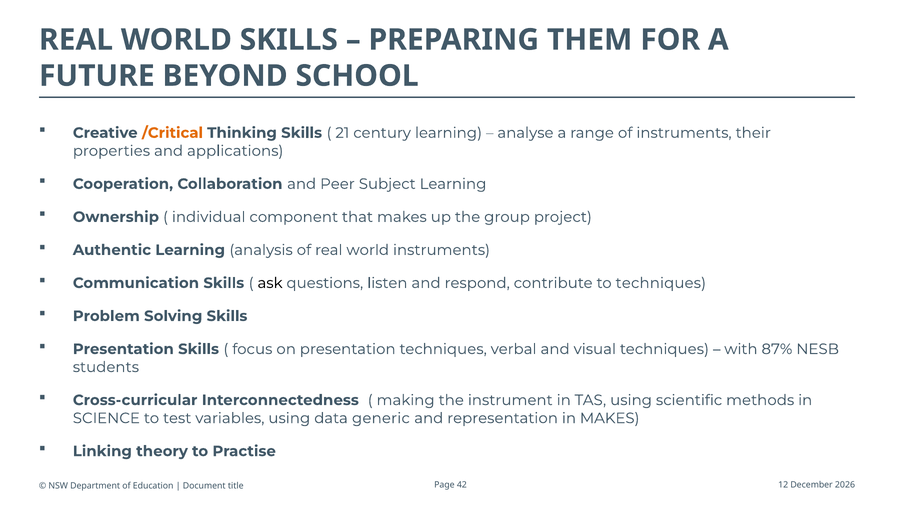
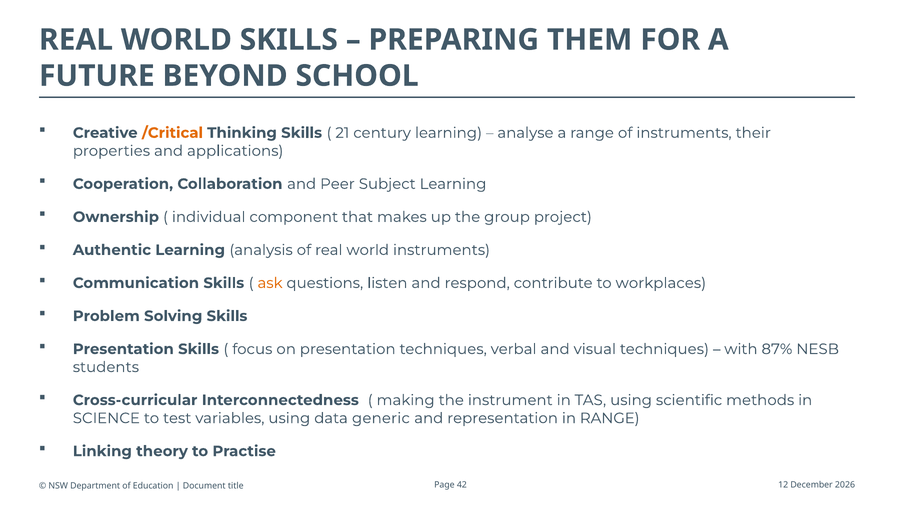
ask colour: black -> orange (270, 283)
to techniques: techniques -> workplaces (661, 283)
in MAKES: MAKES -> RANGE (610, 418)
